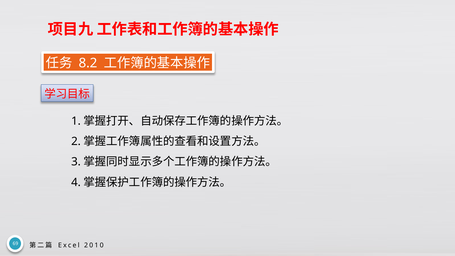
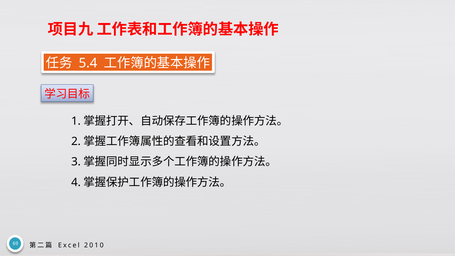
8.2: 8.2 -> 5.4 (88, 63)
